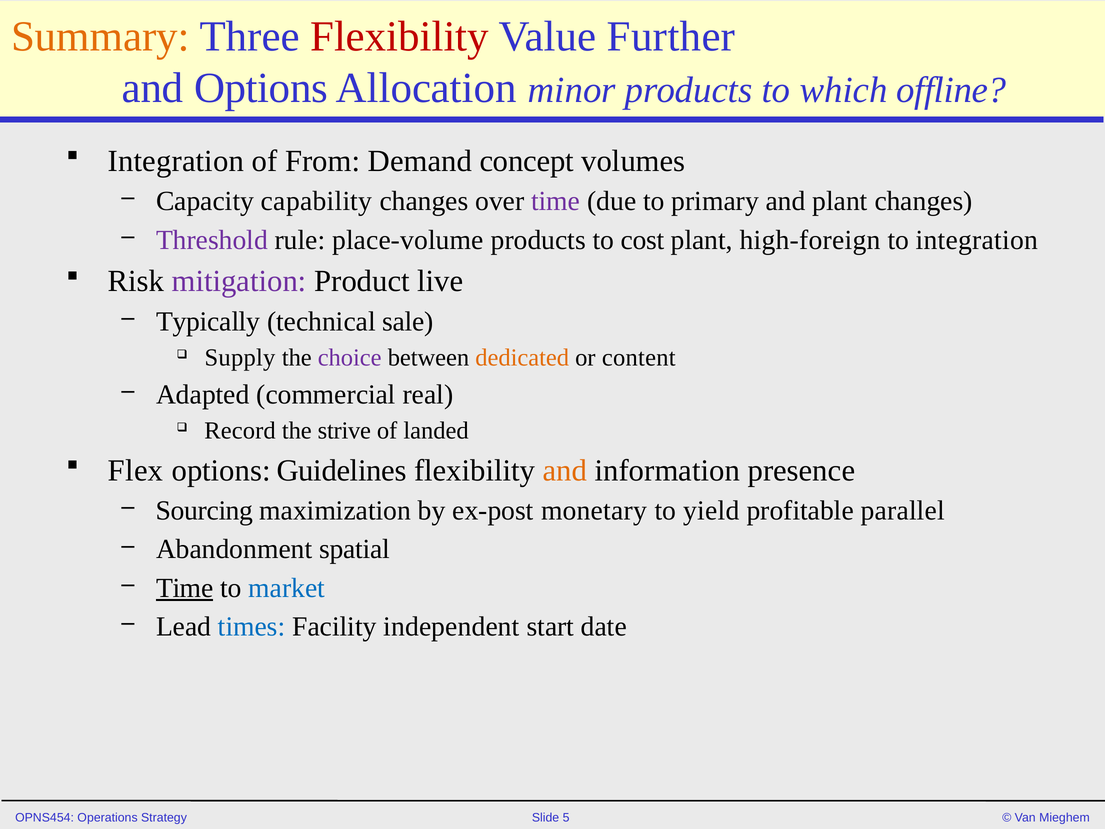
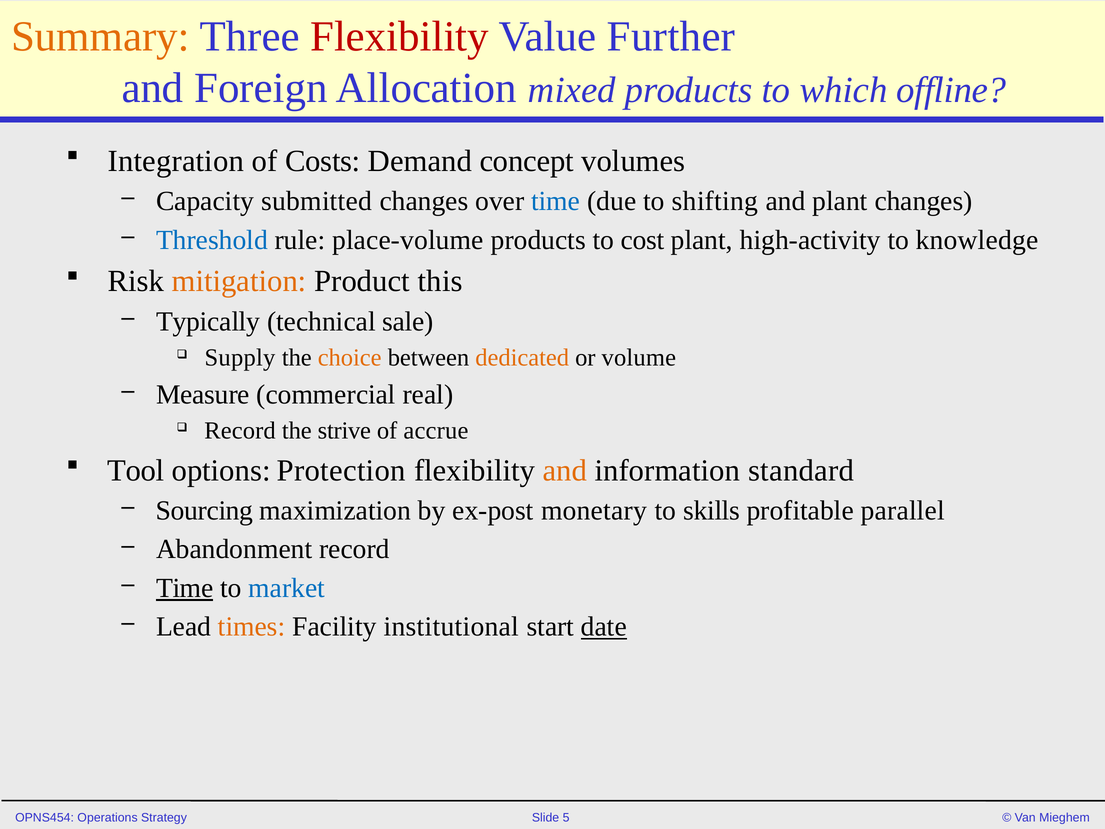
and Options: Options -> Foreign (261, 88)
minor: minor -> mixed (572, 90)
From: From -> Costs (323, 161)
capability: capability -> submitted (317, 201)
time colour: purple -> blue (556, 201)
primary: primary -> shifting (715, 201)
Threshold colour: purple -> blue (212, 240)
high-foreign: high-foreign -> high-activity (810, 240)
to integration: integration -> knowledge (977, 240)
mitigation colour: purple -> orange (239, 281)
live: live -> this (440, 281)
choice colour: purple -> orange (350, 357)
content: content -> volume (639, 357)
Adapted: Adapted -> Measure (203, 395)
landed: landed -> accrue (436, 431)
Flex: Flex -> Tool (136, 470)
Guidelines: Guidelines -> Protection (341, 470)
presence: presence -> standard (801, 470)
yield: yield -> skills (712, 511)
Abandonment spatial: spatial -> record (354, 549)
times colour: blue -> orange (252, 627)
independent: independent -> institutional (451, 627)
date underline: none -> present (604, 627)
